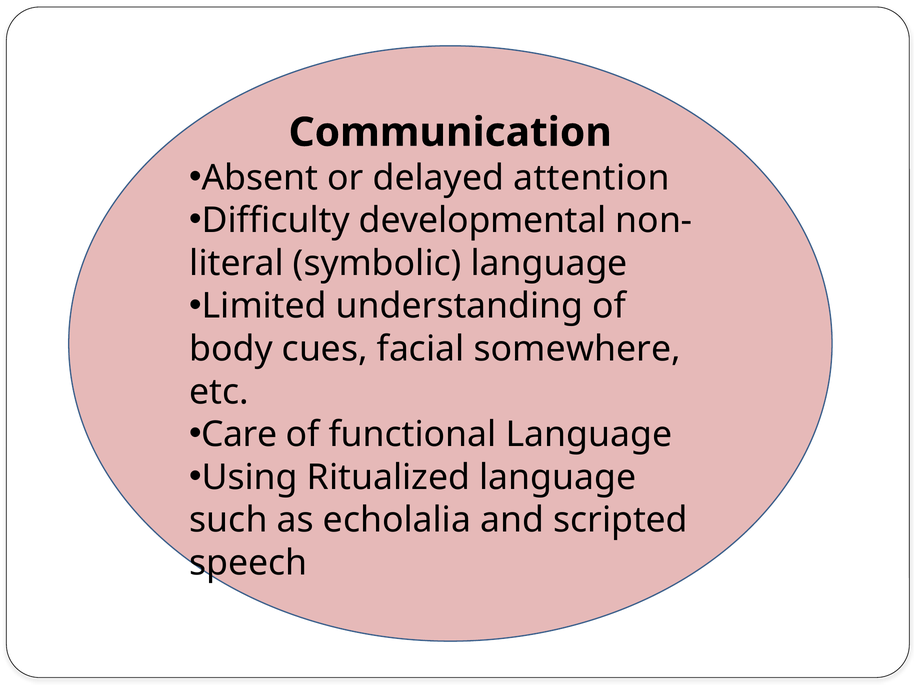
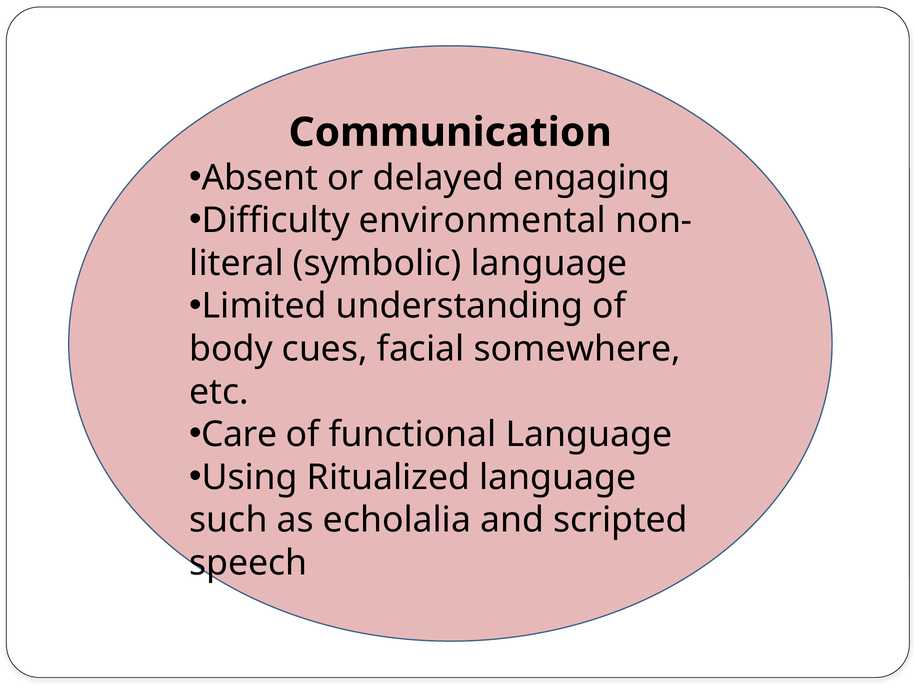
attention: attention -> engaging (592, 178)
developmental: developmental -> environmental (483, 221)
